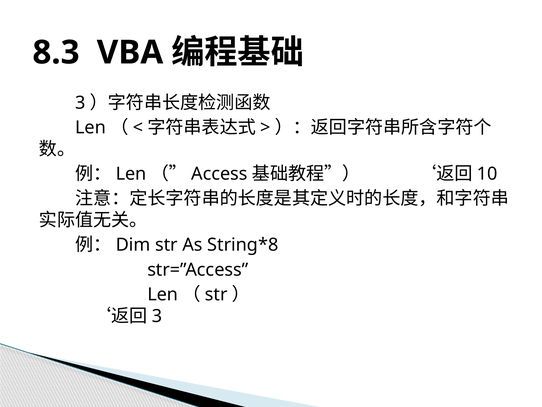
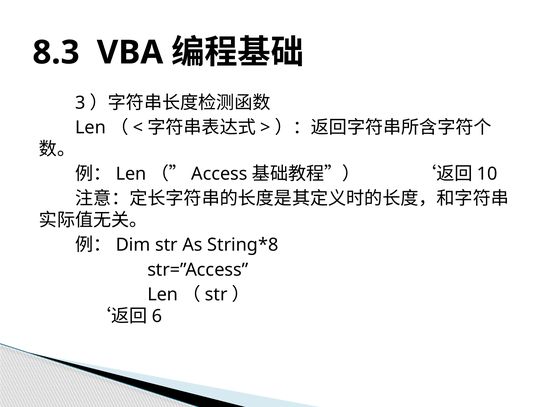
3: 3 -> 6 (157, 316)
